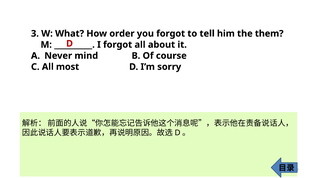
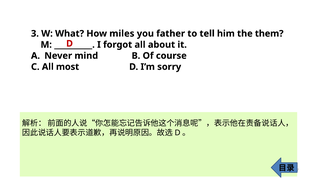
order: order -> miles (122, 34)
you forgot: forgot -> father (171, 34)
